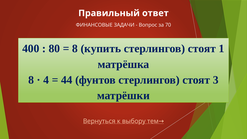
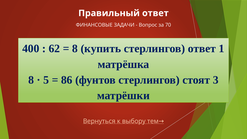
80: 80 -> 62 (54, 49)
стоят: стоят -> ответ (202, 49)
4: 4 -> 5 (46, 80)
44: 44 -> 86 (67, 80)
